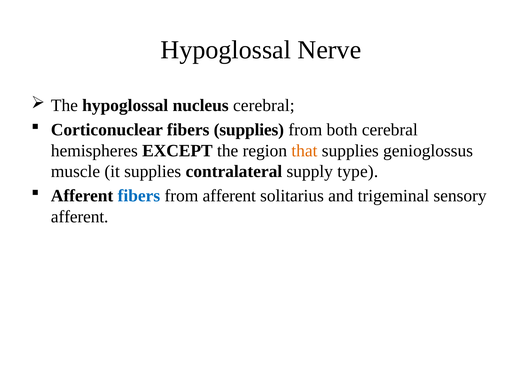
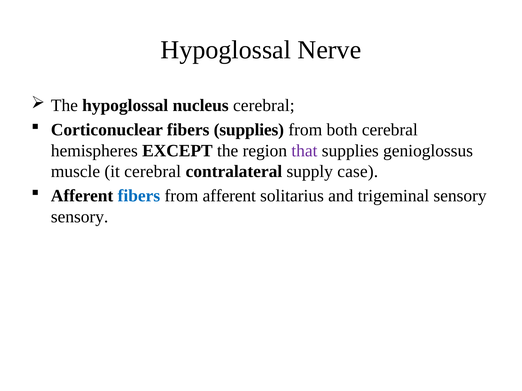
that colour: orange -> purple (304, 151)
it supplies: supplies -> cerebral (153, 172)
type: type -> case (358, 172)
afferent: afferent -> sensory (80, 217)
